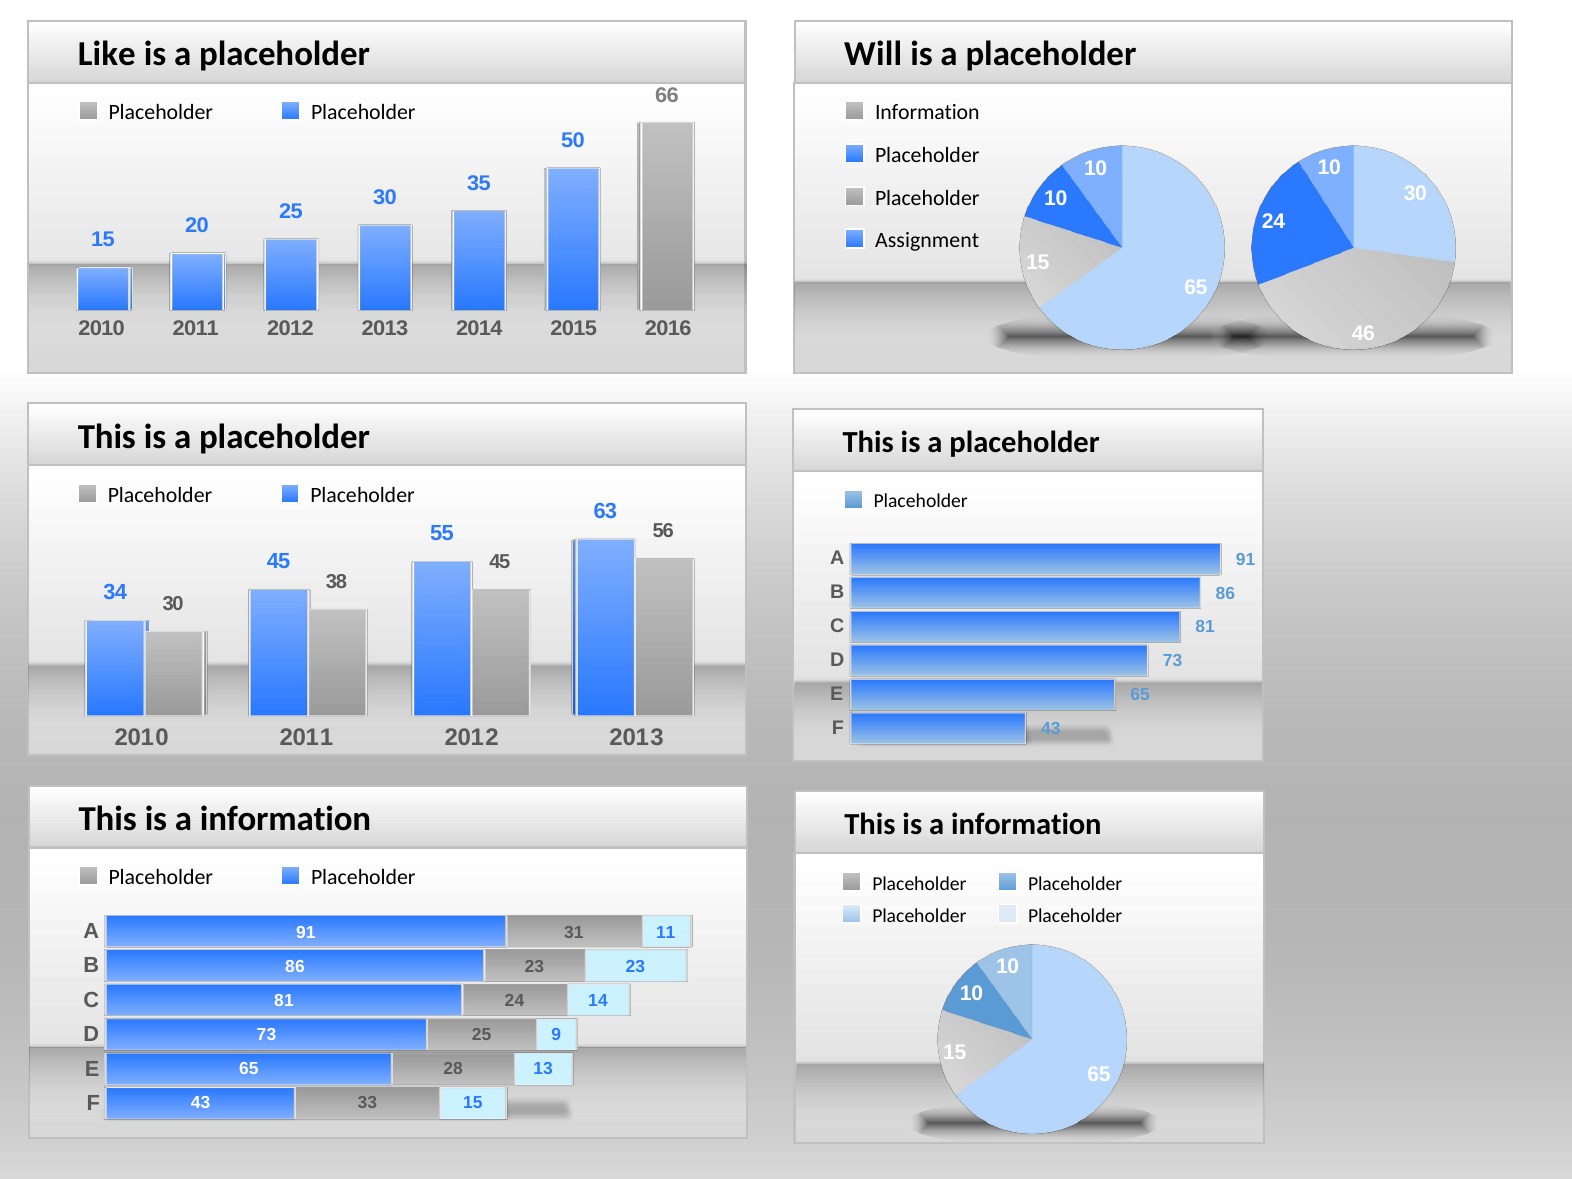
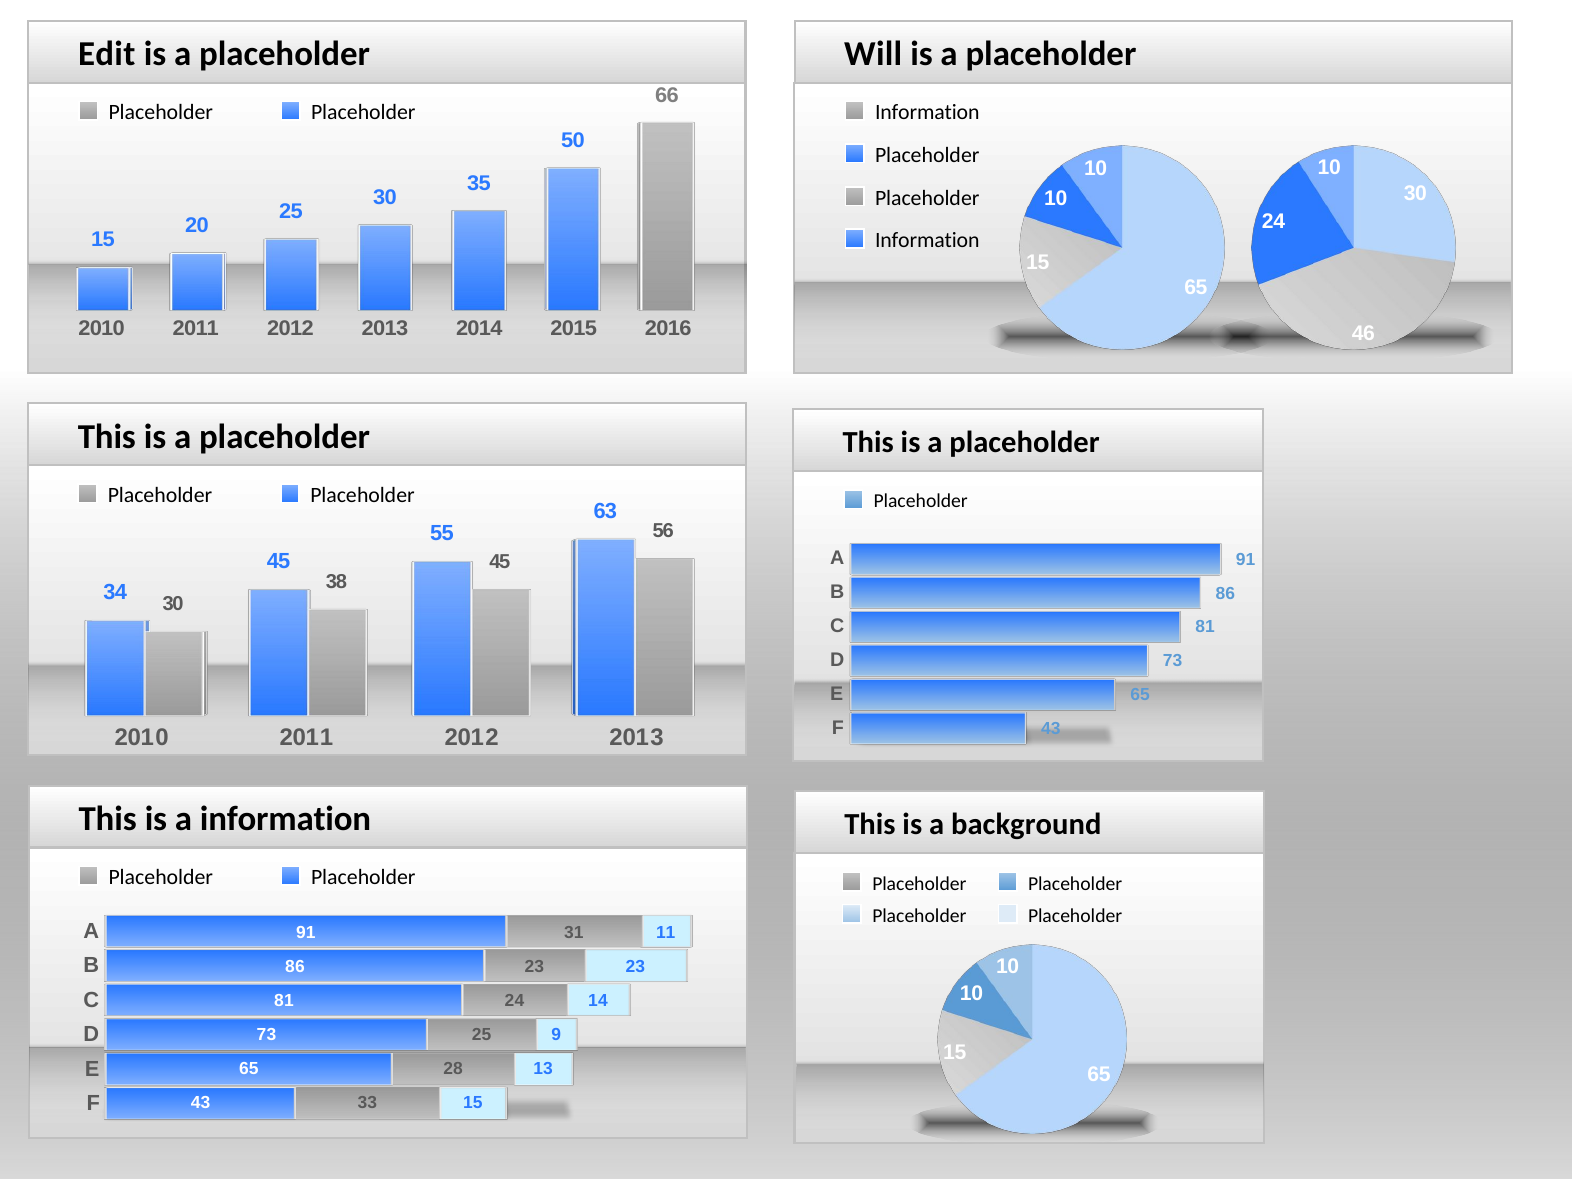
Like: Like -> Edit (107, 54)
Assignment: Assignment -> Information (927, 240)
information: information -> background (1026, 824)
